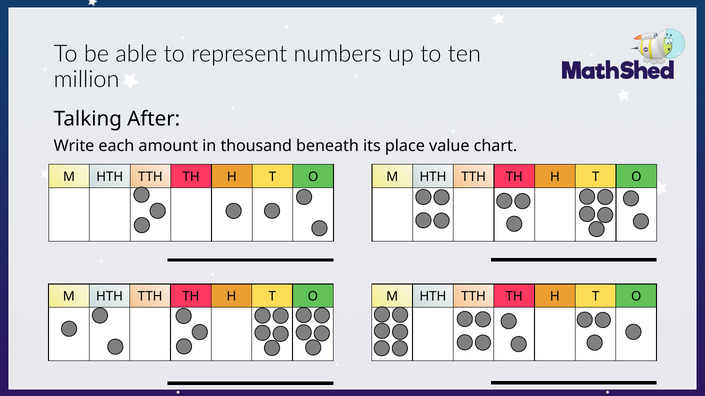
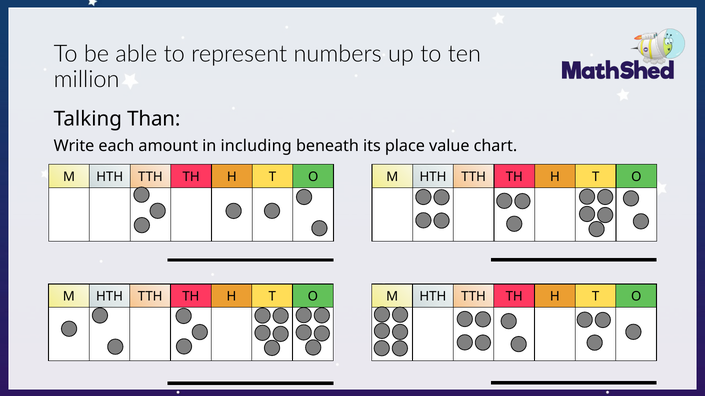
After: After -> Than (154, 119)
thousand: thousand -> including (256, 146)
